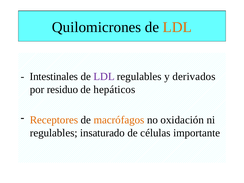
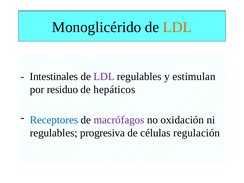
Quilomicrones: Quilomicrones -> Monoglicérido (97, 27)
derivados: derivados -> estimulan (194, 77)
Receptores colour: orange -> blue (54, 120)
macrófagos colour: orange -> purple (119, 120)
insaturado: insaturado -> progresiva (103, 133)
importante: importante -> regulación (197, 133)
